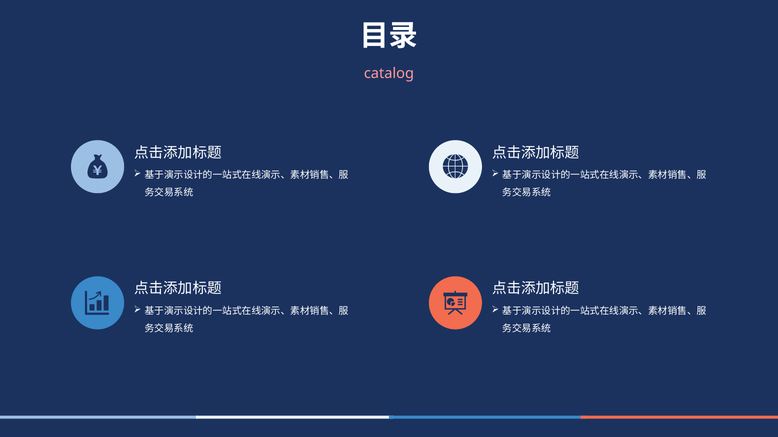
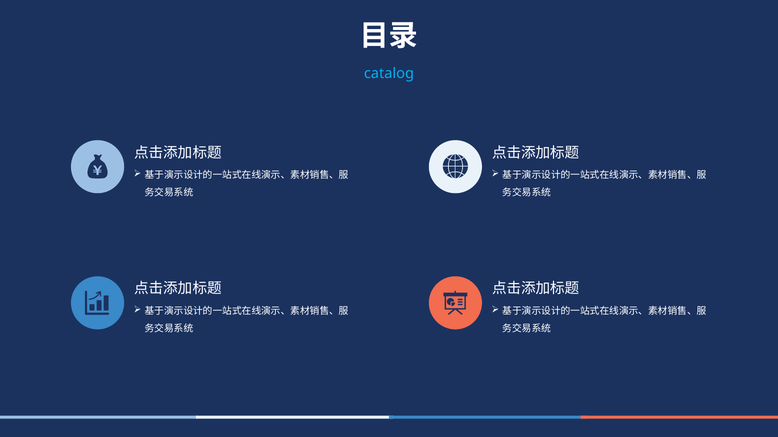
catalog colour: pink -> light blue (389, 73)
